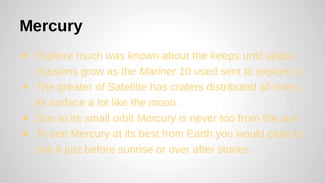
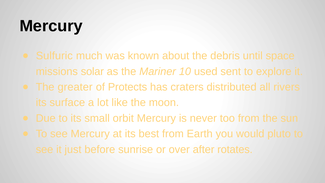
Explore: Explore -> Sulfuric (54, 56)
keeps: keeps -> debris (225, 56)
grow: grow -> solar (92, 71)
Satellite: Satellite -> Protects (128, 87)
stories: stories -> rotates (235, 149)
